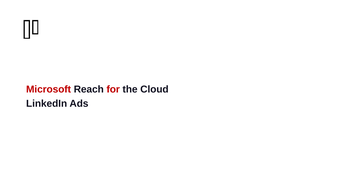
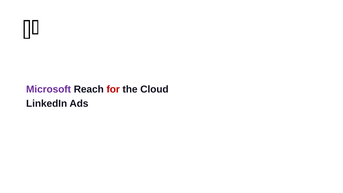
Microsoft colour: red -> purple (49, 89)
